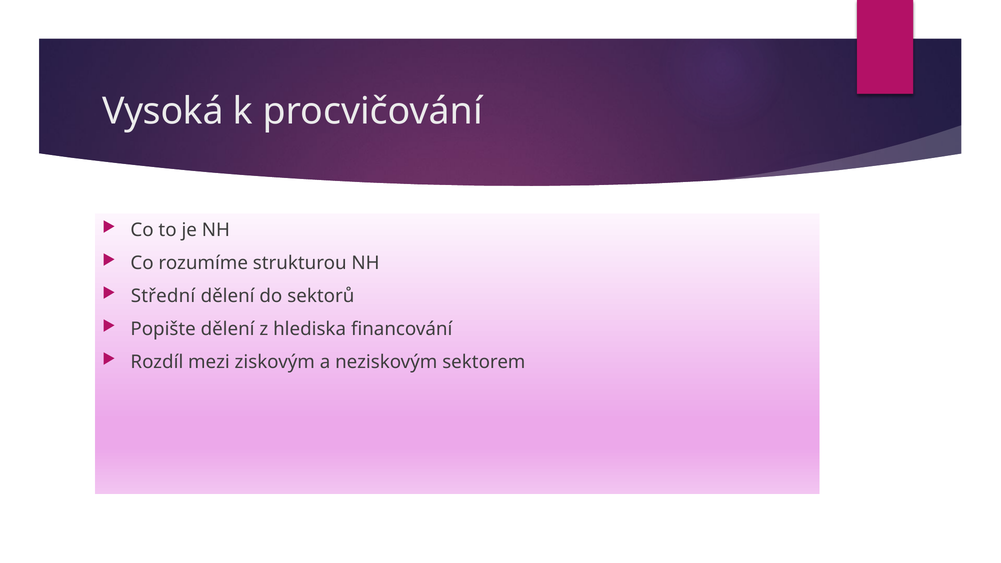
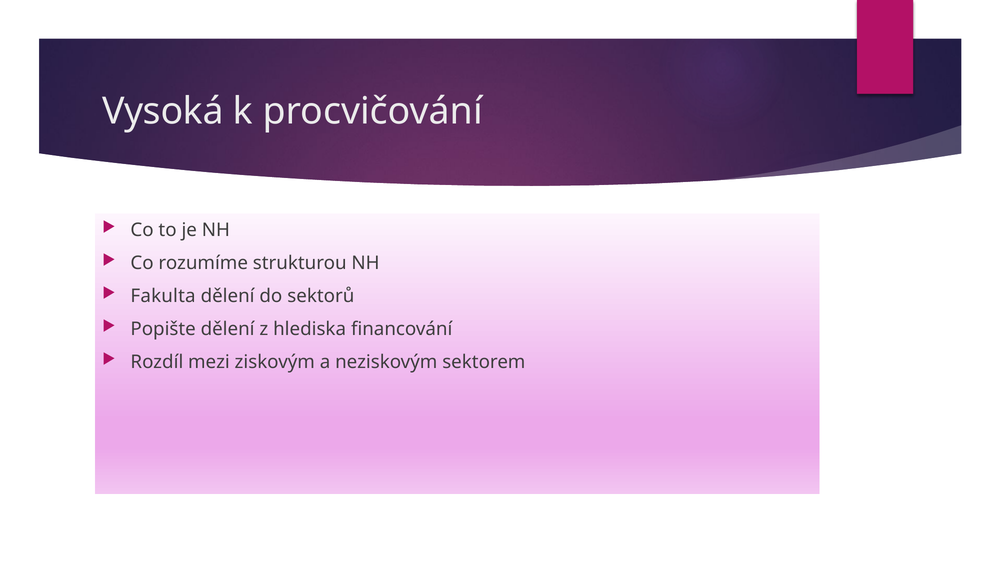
Střední: Střední -> Fakulta (163, 296)
